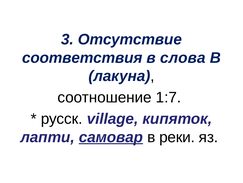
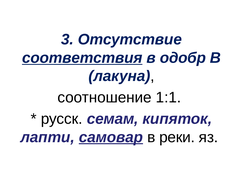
соответствия underline: none -> present (82, 58)
слова: слова -> одобр (183, 58)
1:7: 1:7 -> 1:1 (168, 97)
village: village -> семам (113, 118)
